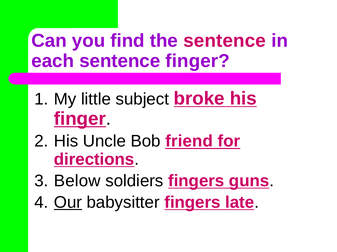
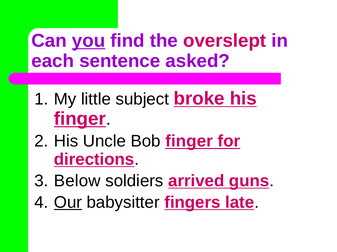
you underline: none -> present (89, 41)
the sentence: sentence -> overslept (225, 41)
sentence finger: finger -> asked (198, 61)
Bob friend: friend -> finger (189, 142)
soldiers fingers: fingers -> arrived (196, 181)
